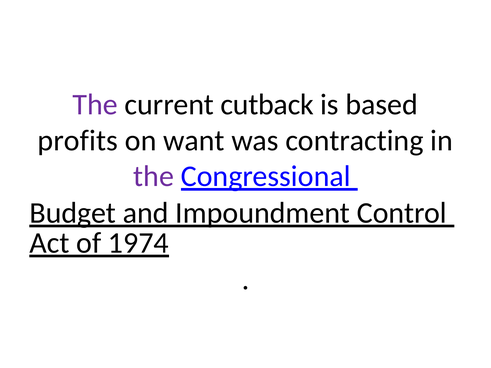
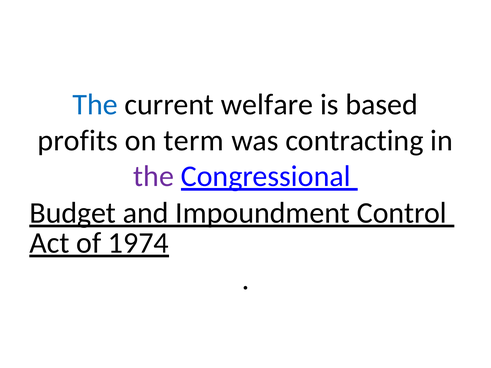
The colour: purple -> blue (95, 105)
cutback: cutback -> welfare (267, 105)
want: want -> term (194, 141)
